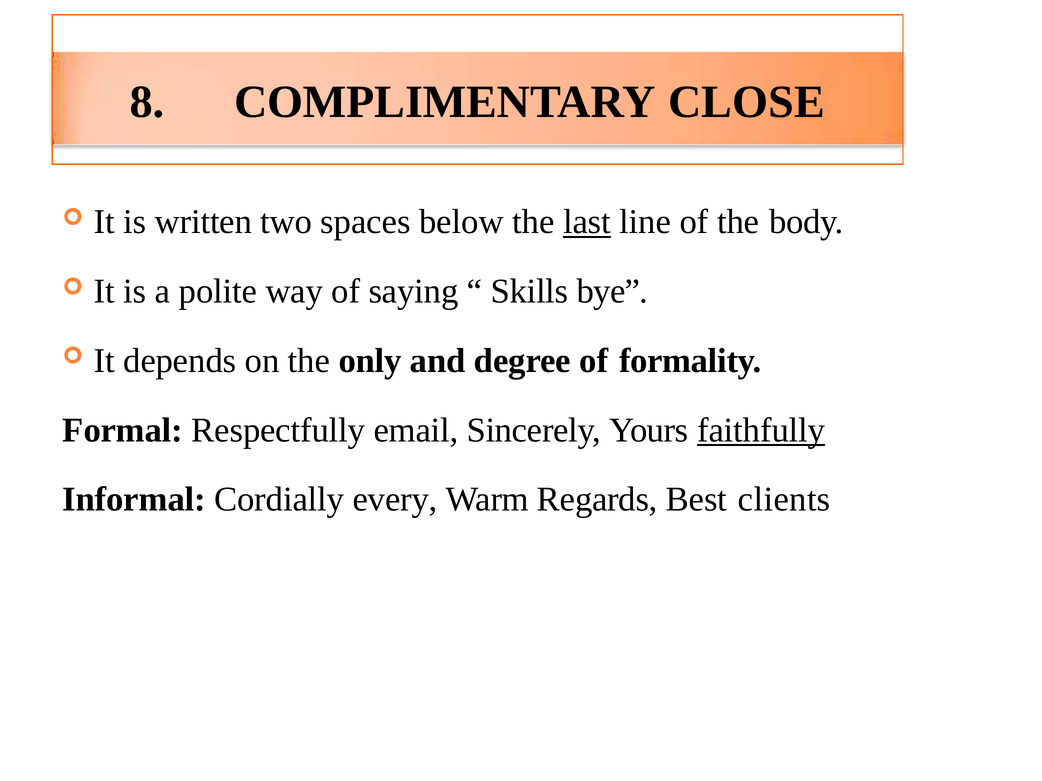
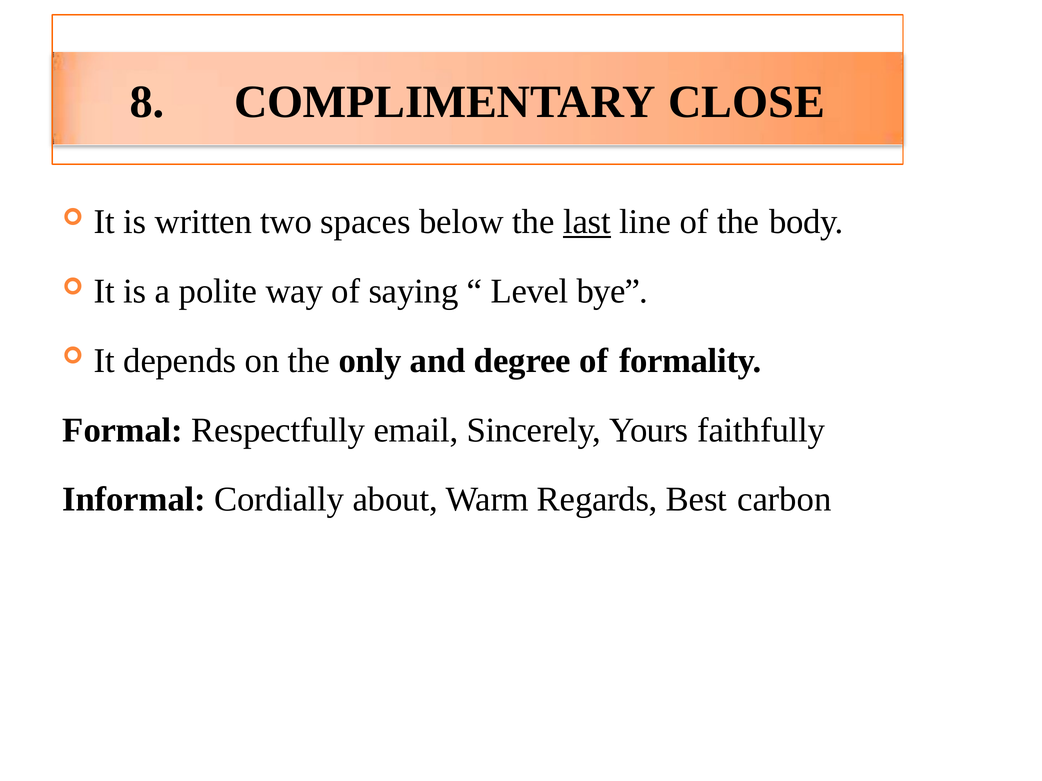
Skills: Skills -> Level (529, 292)
faithfully underline: present -> none (761, 430)
every: every -> about (395, 500)
clients: clients -> carbon (784, 500)
